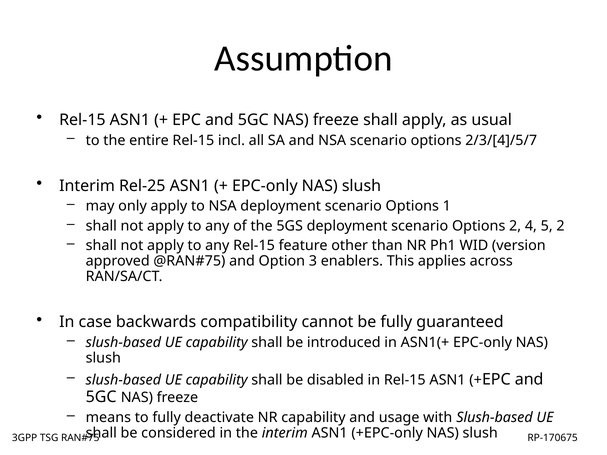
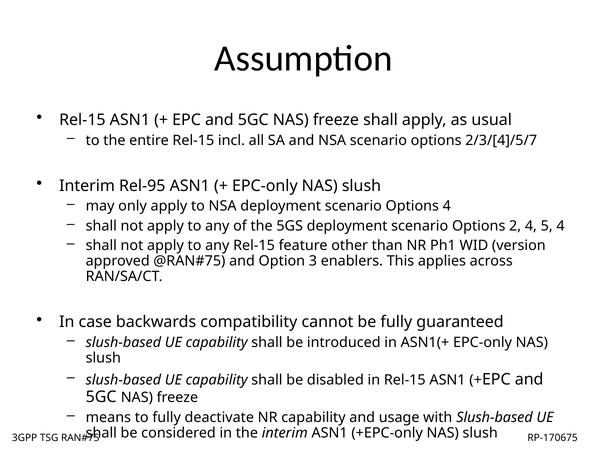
Rel-25: Rel-25 -> Rel-95 (142, 186)
Options 1: 1 -> 4 (447, 206)
5 2: 2 -> 4 (561, 226)
